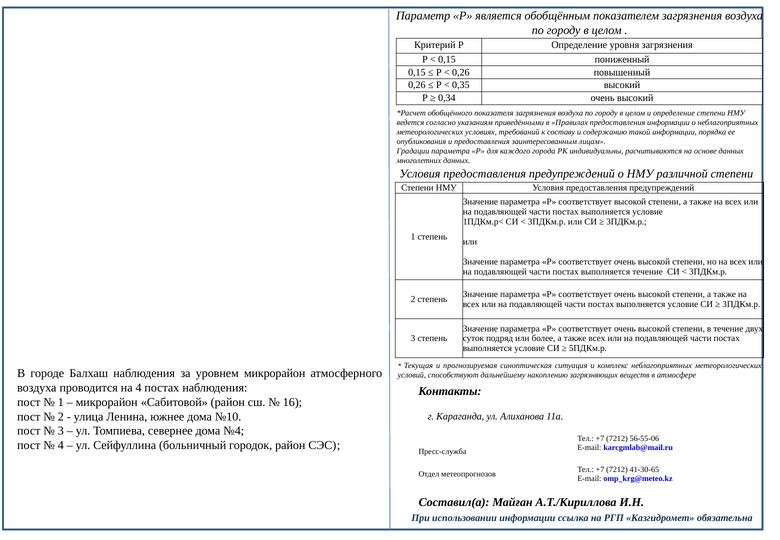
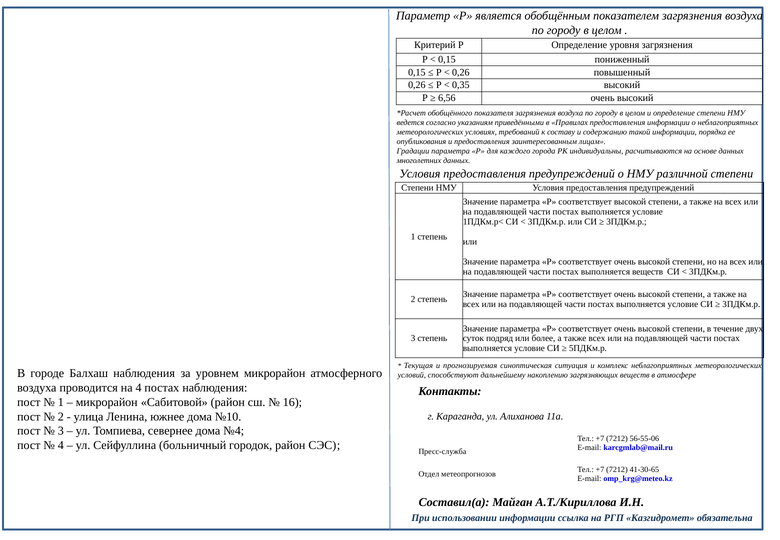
0,34: 0,34 -> 6,56 (447, 98)
выполняется течение: течение -> веществ (648, 272)
